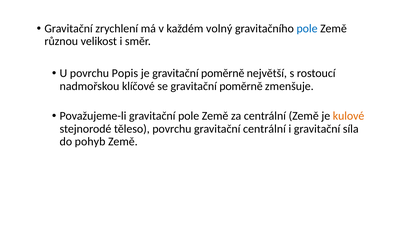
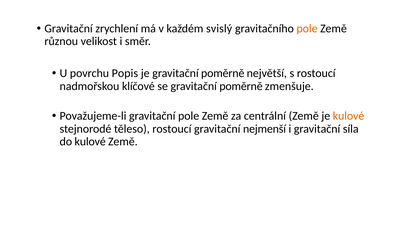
volný: volný -> svislý (219, 28)
pole colour: blue -> orange (307, 28)
těleso povrchu: povrchu -> rostoucí (172, 128)
gravitační centrální: centrální -> nejmenší (265, 128)
do pohyb: pohyb -> kulové (90, 141)
